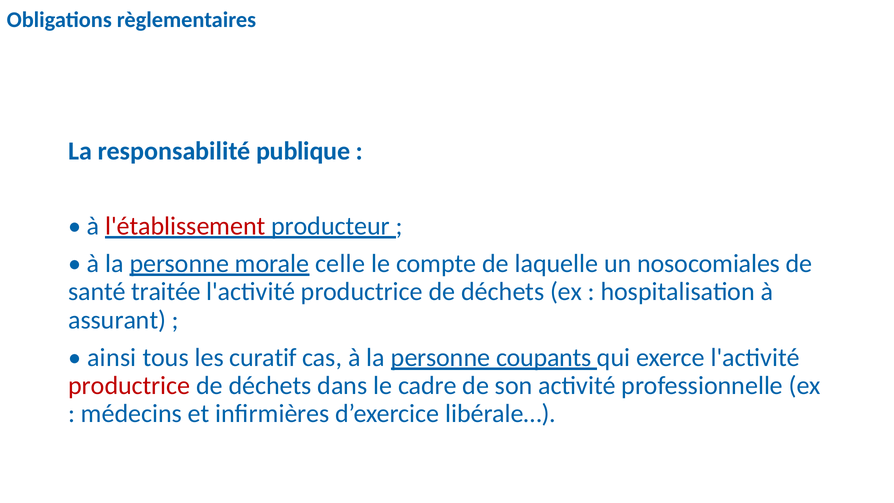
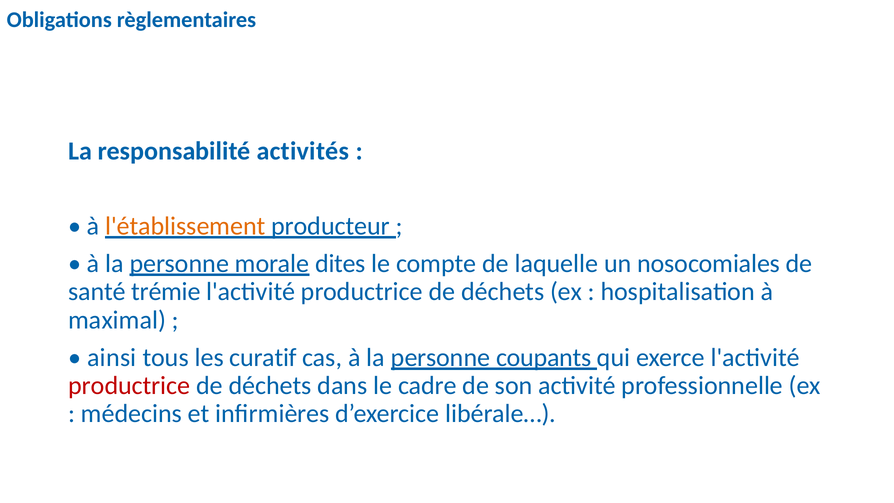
publique: publique -> activités (303, 151)
l'établissement colour: red -> orange (185, 226)
celle: celle -> dites (340, 264)
traitée: traitée -> trémie (166, 292)
assurant: assurant -> maximal (117, 320)
